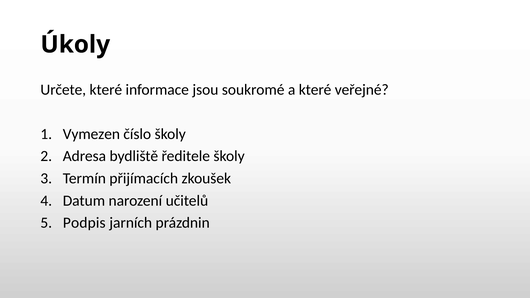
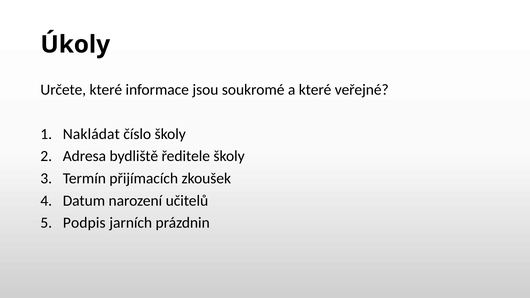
Vymezen: Vymezen -> Nakládat (91, 134)
